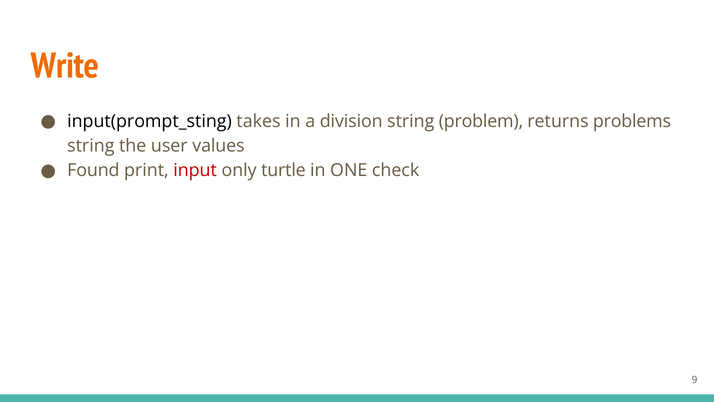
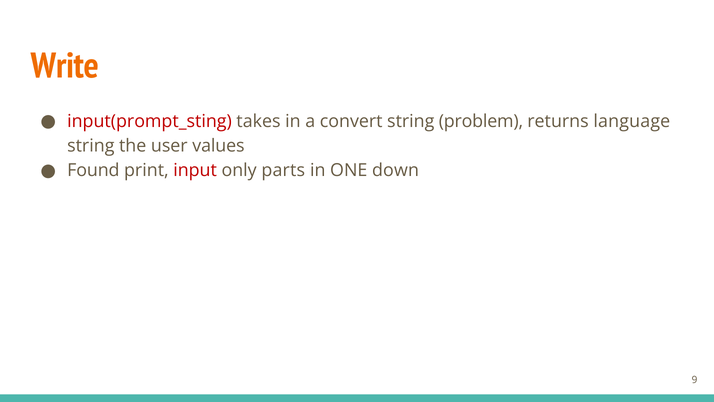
input(prompt_sting colour: black -> red (149, 121)
division: division -> convert (351, 121)
problems: problems -> language (632, 121)
turtle: turtle -> parts (283, 170)
check: check -> down (395, 170)
